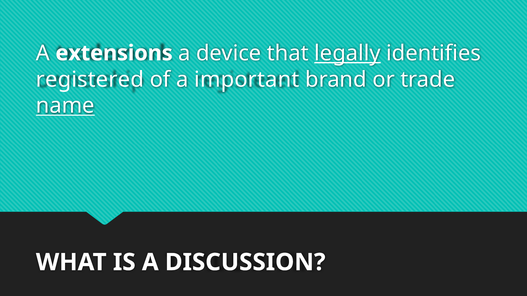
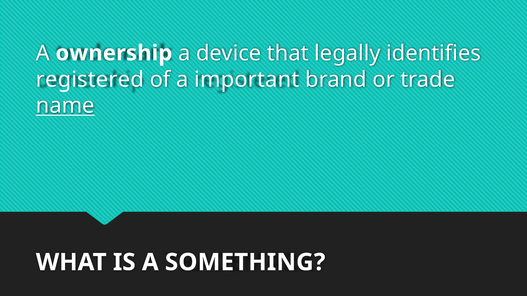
extensions: extensions -> ownership (114, 53)
legally underline: present -> none (348, 53)
DISCUSSION: DISCUSSION -> SOMETHING (245, 263)
